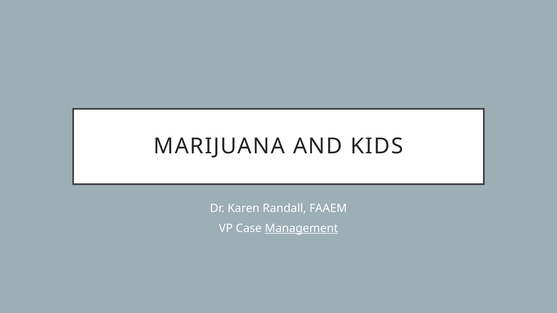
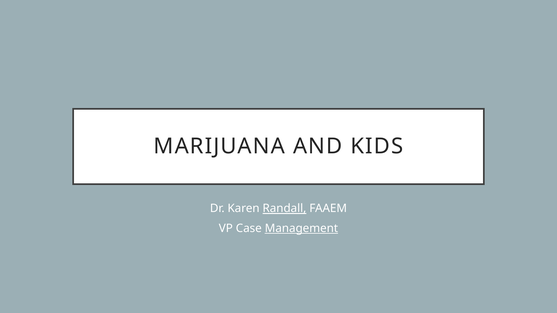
Randall underline: none -> present (284, 209)
